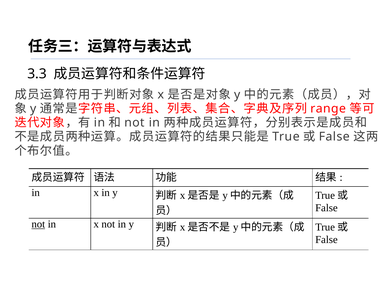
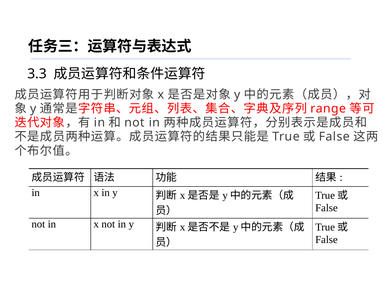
not underline: present -> none (38, 225)
